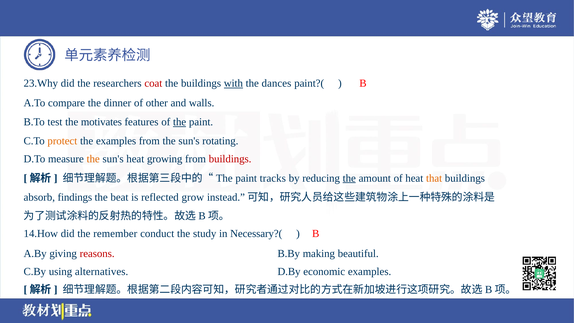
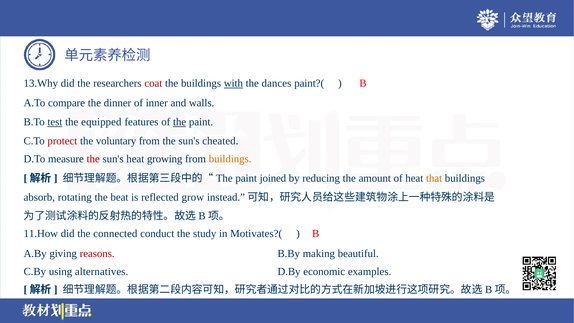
23.Why: 23.Why -> 13.Why (41, 83)
other: other -> inner (157, 103)
test underline: none -> present (55, 122)
motivates: motivates -> equipped (101, 122)
protect colour: orange -> red (62, 141)
the examples: examples -> voluntary (116, 141)
rotating: rotating -> cheated (220, 141)
the colour: orange -> red (93, 159)
buildings colour: red -> orange (230, 159)
tracks: tracks -> joined (273, 178)
the underline: present -> none (349, 178)
findings: findings -> rotating (75, 197)
14.How: 14.How -> 11.How (41, 234)
remember: remember -> connected (115, 234)
Necessary?(: Necessary?( -> Motivates?( (256, 234)
